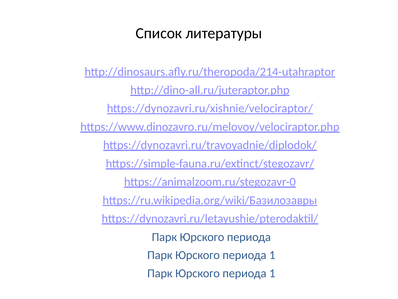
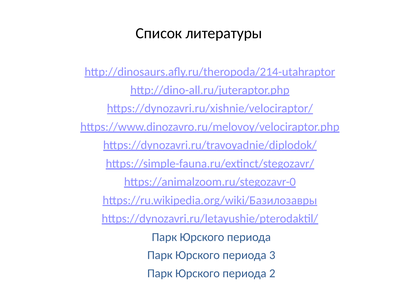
1: 1 -> 3 (272, 255)
1: 1 -> 2 (272, 273)
